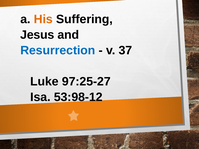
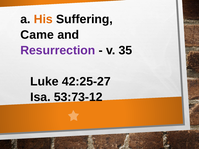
Jesus: Jesus -> Came (37, 35)
Resurrection colour: blue -> purple (58, 50)
37: 37 -> 35 (125, 50)
97:25-27: 97:25-27 -> 42:25-27 (86, 82)
53:98-12: 53:98-12 -> 53:73-12 (78, 97)
